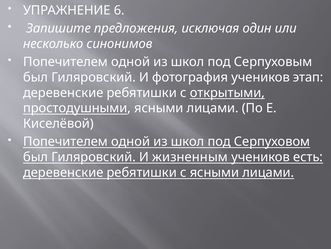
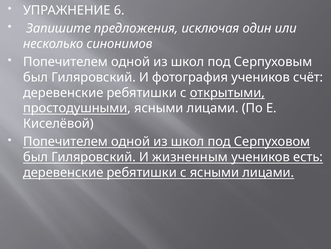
этап: этап -> счёт (308, 77)
